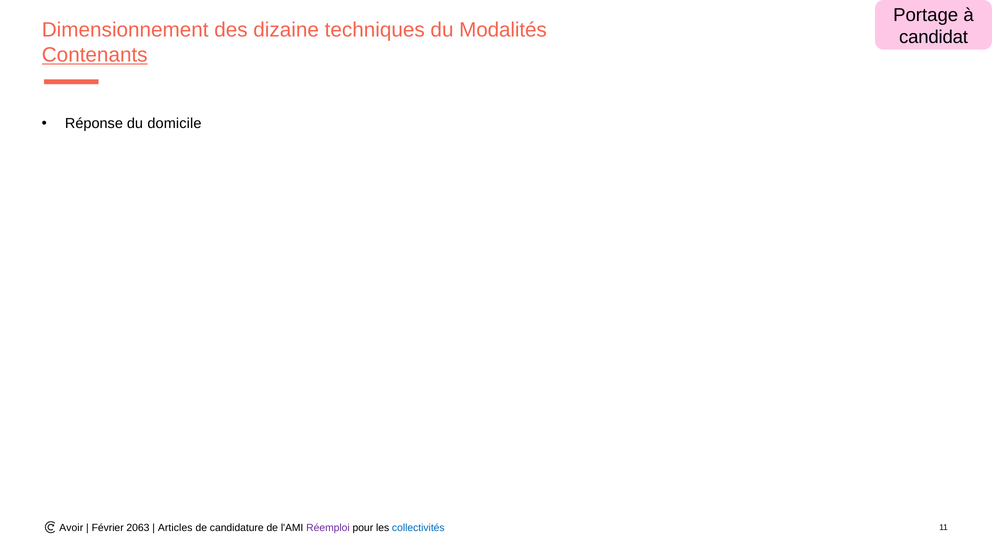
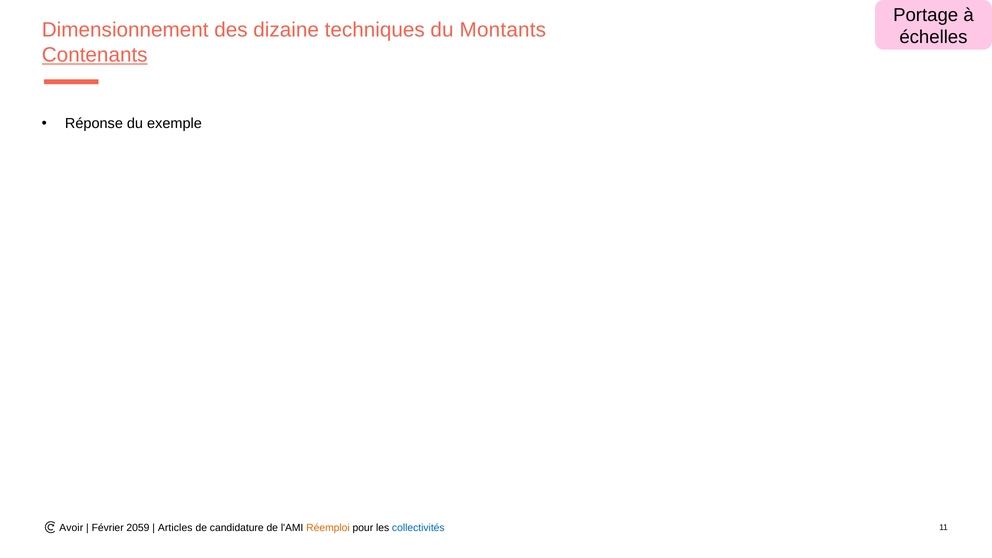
Modalités: Modalités -> Montants (503, 30)
candidat: candidat -> échelles (933, 37)
domicile: domicile -> exemple (174, 124)
2063: 2063 -> 2059 (138, 528)
Réemploi colour: purple -> orange (328, 528)
